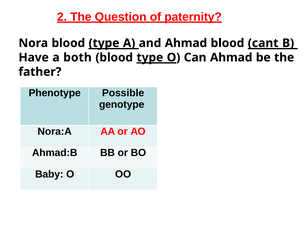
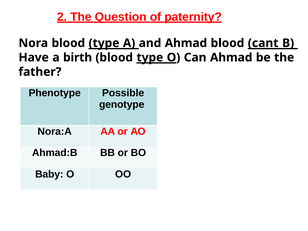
both: both -> birth (78, 57)
